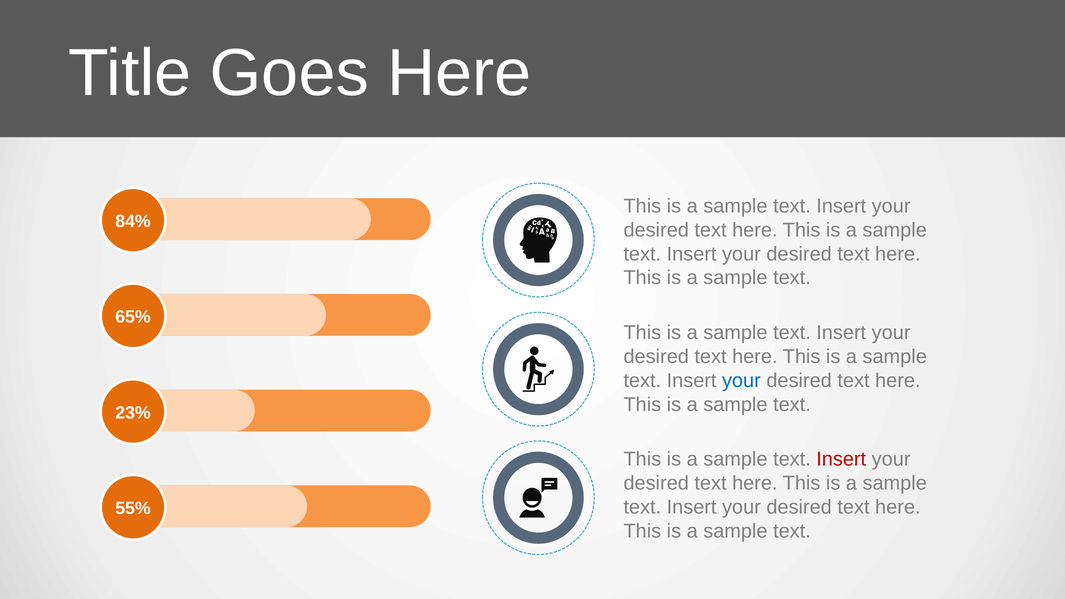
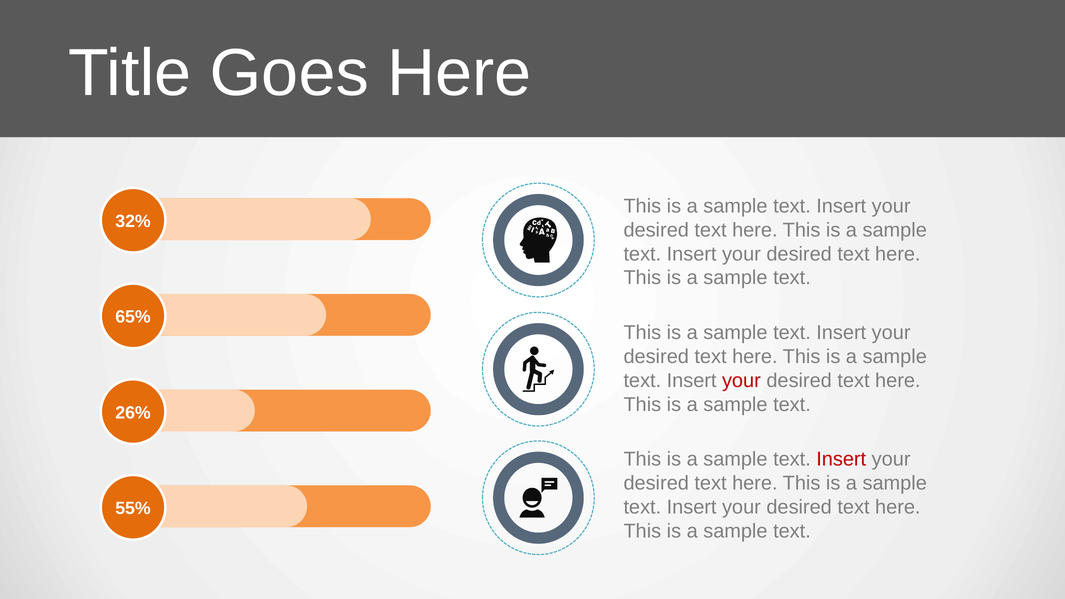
84%: 84% -> 32% (133, 221)
your colour: blue -> red (741, 381)
23%: 23% -> 26% (133, 413)
